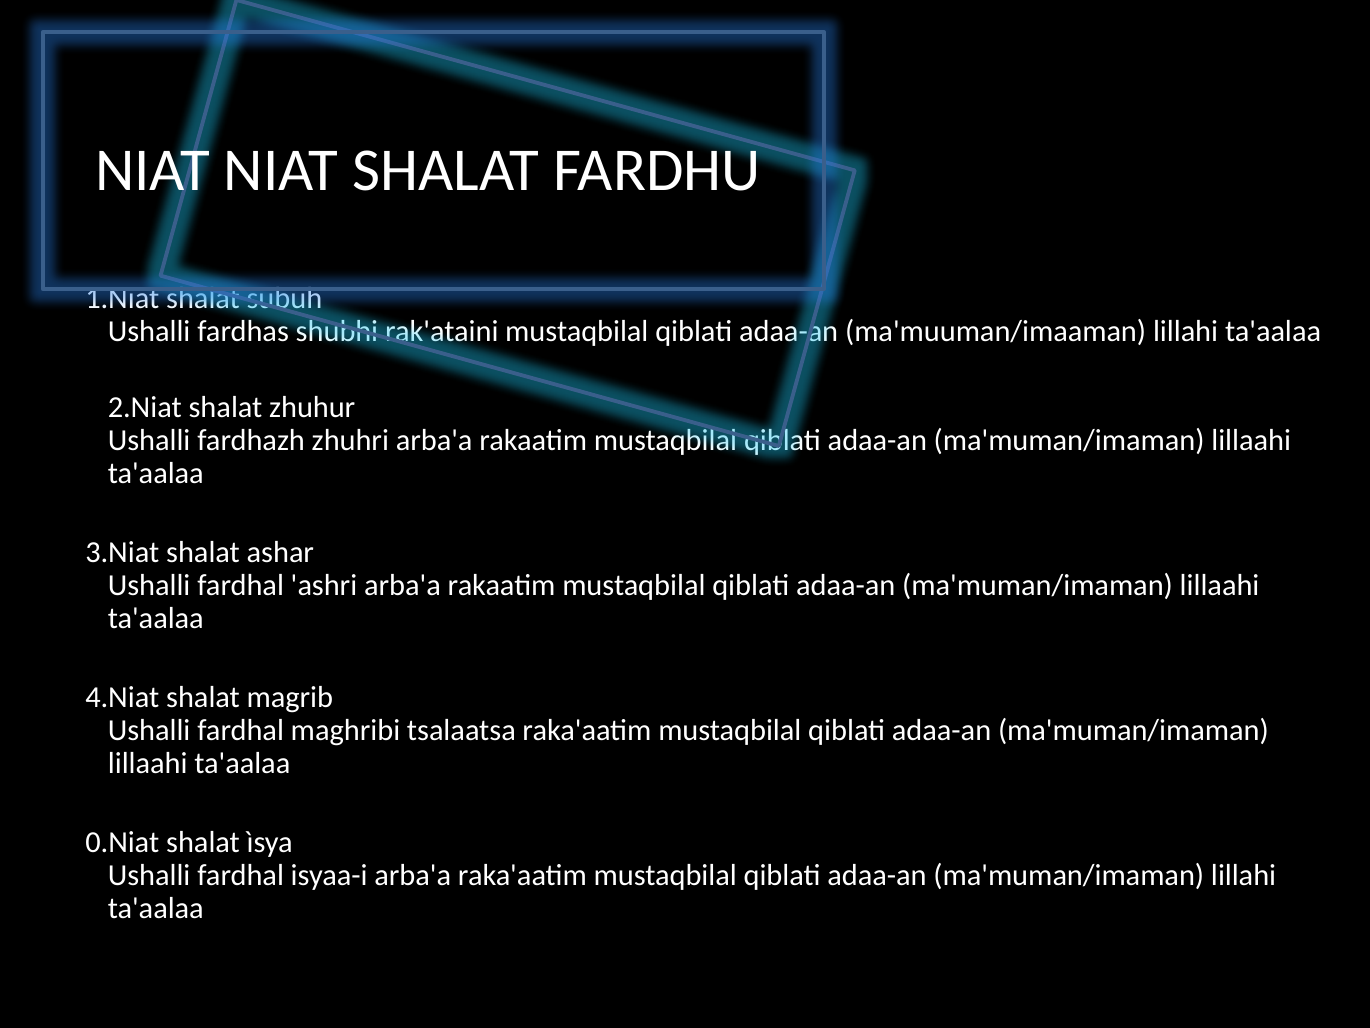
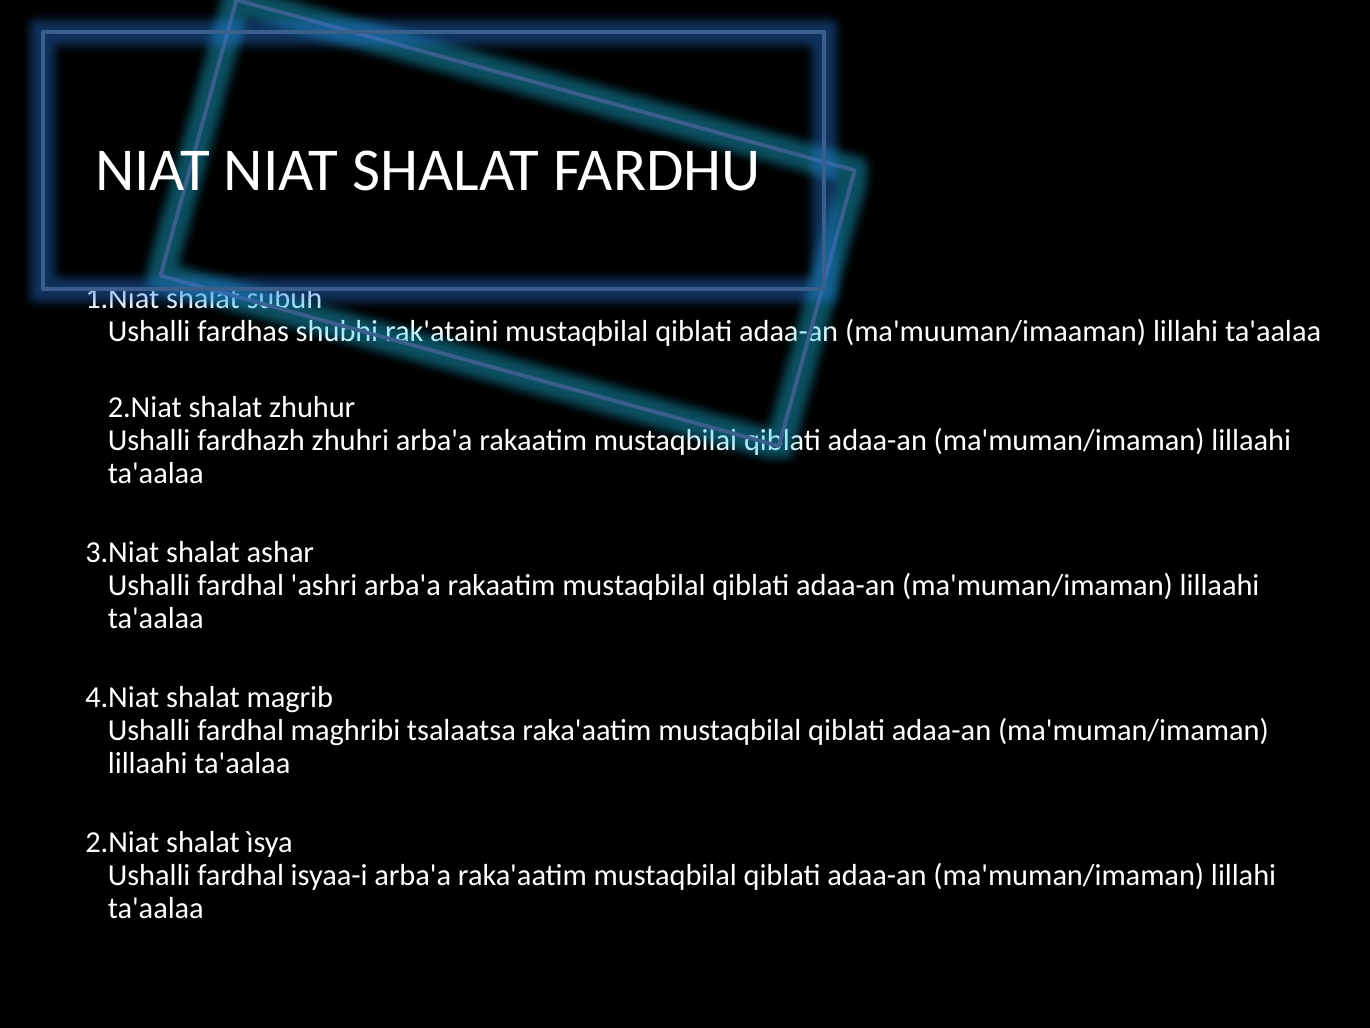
0.Niat: 0.Niat -> 2.Niat (122, 842)
